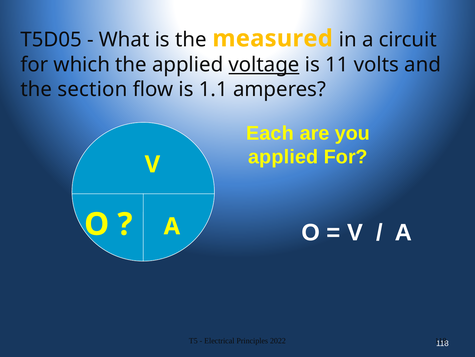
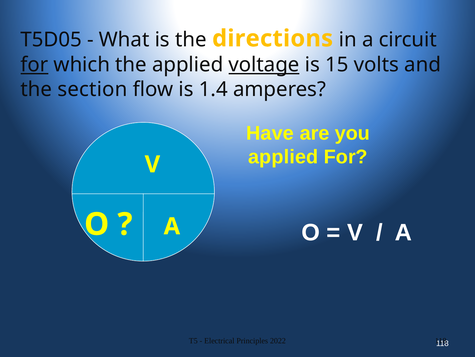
measured: measured -> directions (273, 38)
for underline: none -> present (34, 65)
11: 11 -> 15 (337, 65)
1.1: 1.1 -> 1.4 (213, 89)
Each: Each -> Have (270, 133)
